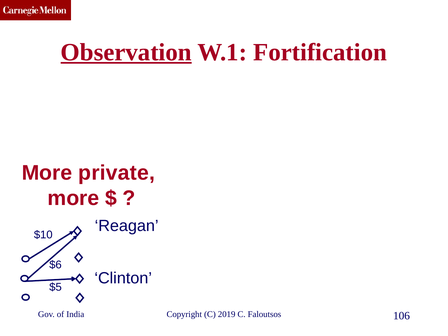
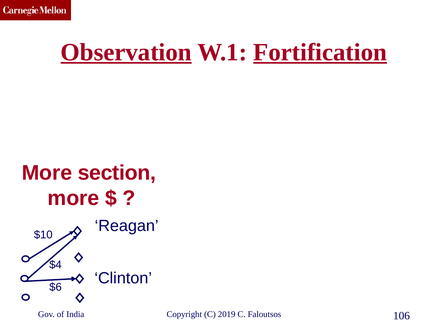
Fortification underline: none -> present (320, 52)
private: private -> section (117, 173)
$6: $6 -> $4 (55, 265)
$5: $5 -> $6 (56, 287)
